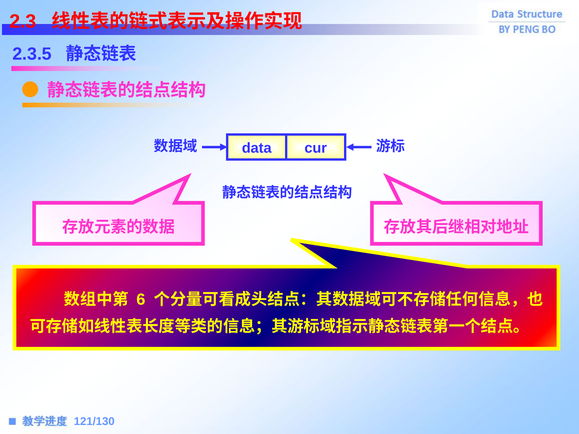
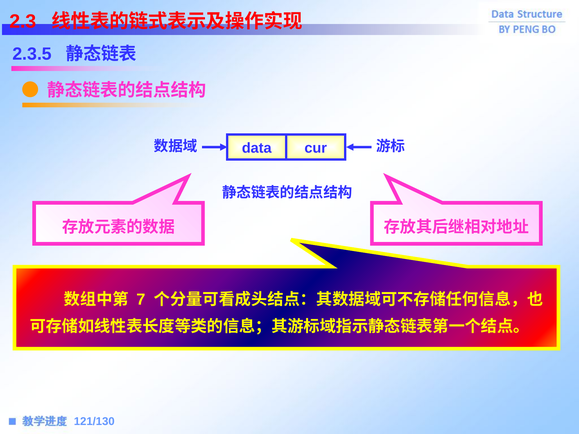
6: 6 -> 7 (141, 300)
